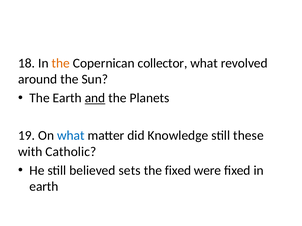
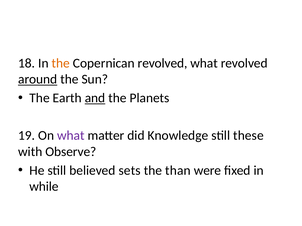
Copernican collector: collector -> revolved (163, 63)
around underline: none -> present (38, 79)
what colour: blue -> purple (71, 136)
Catholic: Catholic -> Observe (71, 152)
the fixed: fixed -> than (178, 171)
earth: earth -> while (44, 187)
